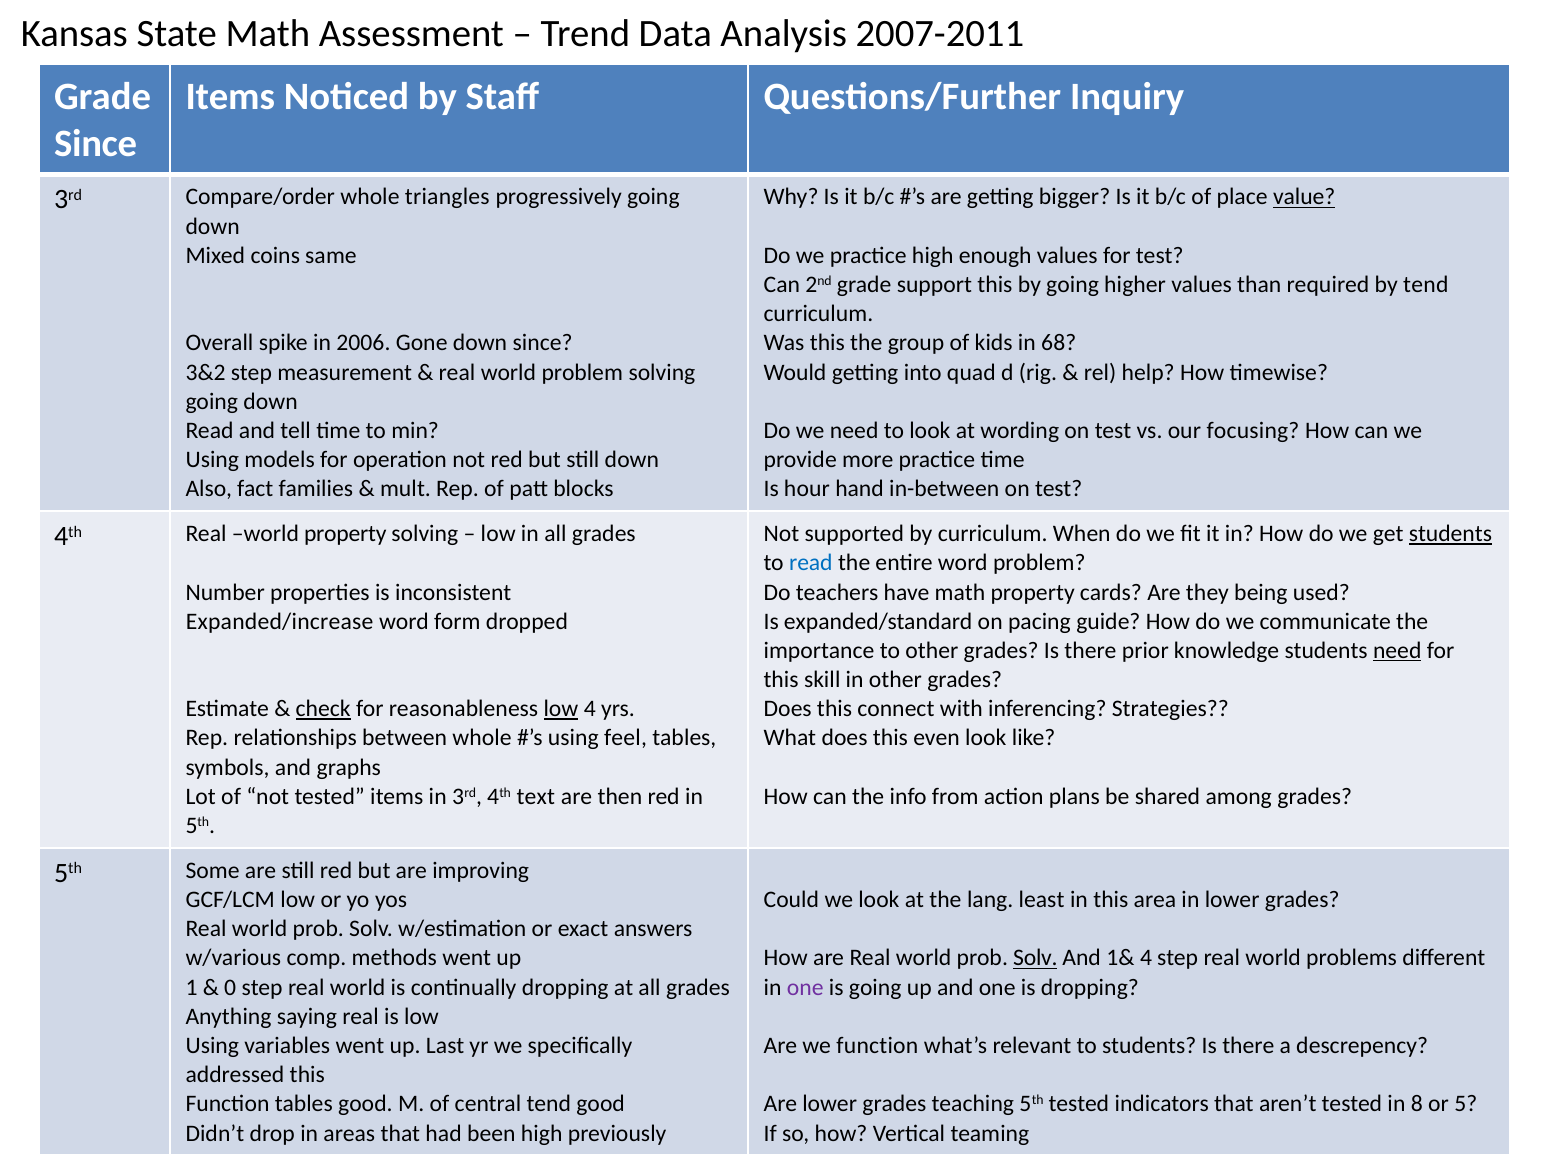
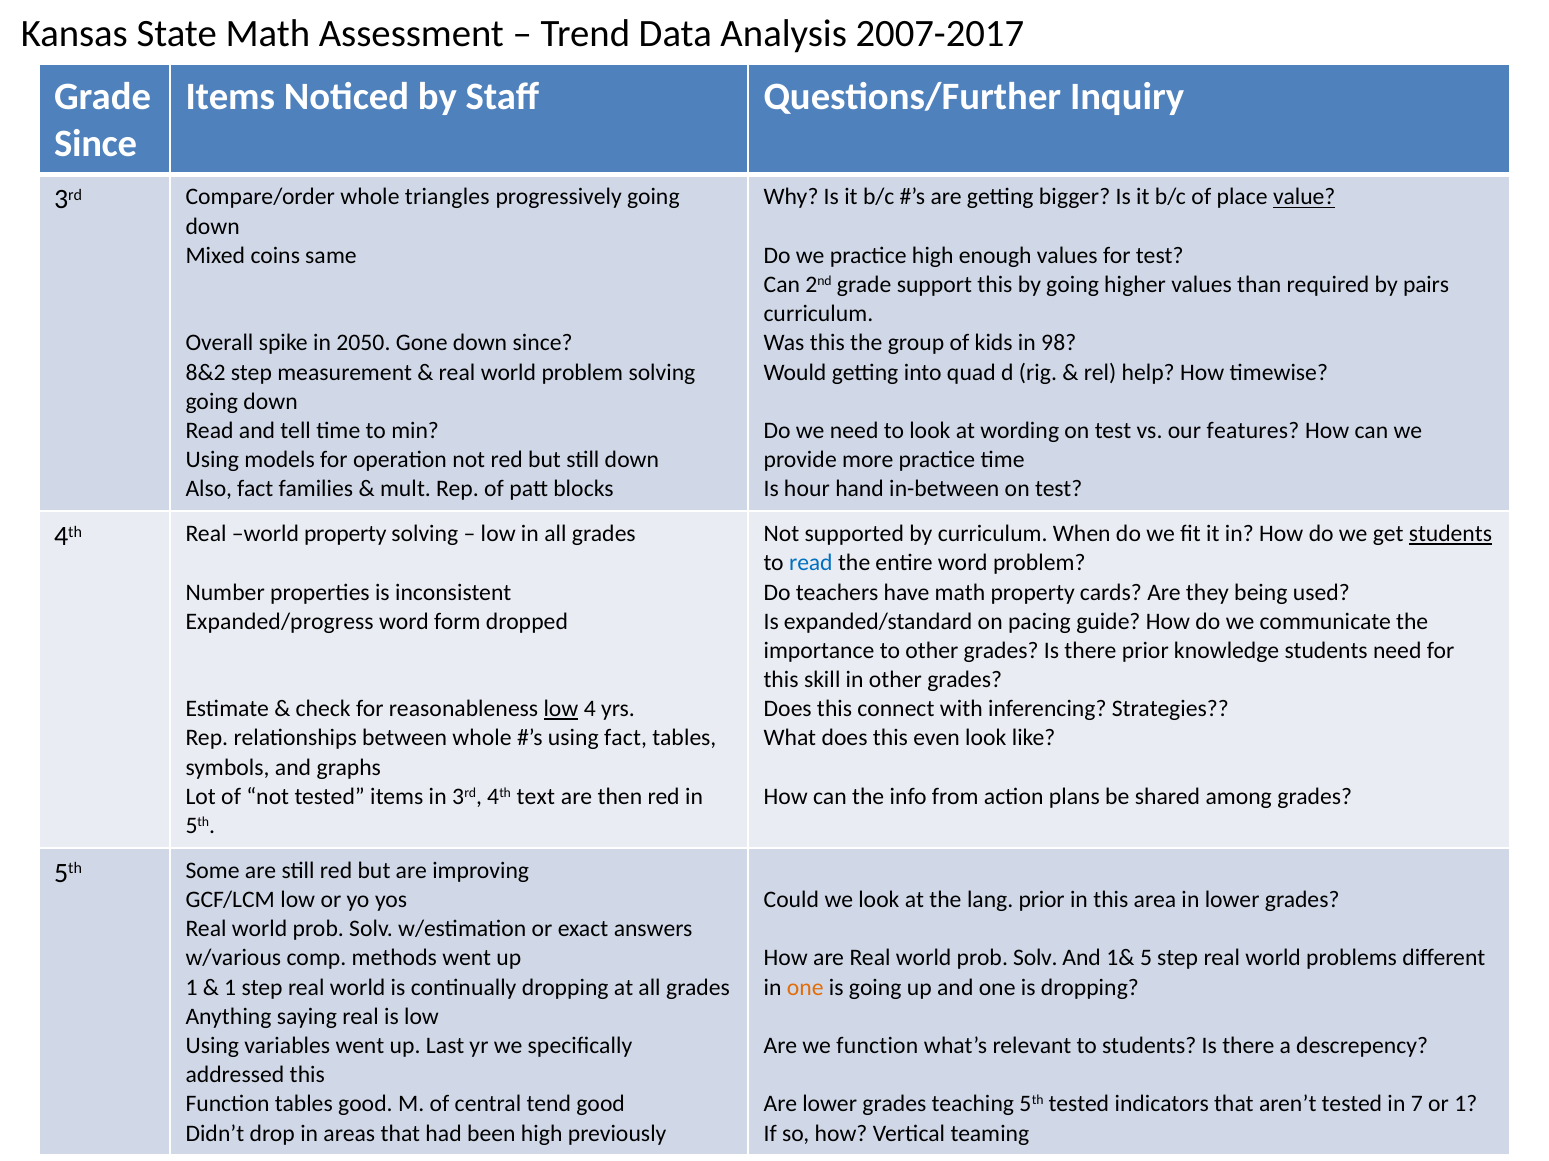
2007-2011: 2007-2011 -> 2007-2017 (940, 34)
by tend: tend -> pairs (1426, 285)
2006: 2006 -> 2050 (363, 343)
68: 68 -> 98 (1059, 343)
3&2: 3&2 -> 8&2 (206, 373)
focusing: focusing -> features (1253, 431)
Expanded/increase: Expanded/increase -> Expanded/progress (280, 622)
need underline: present -> none (1397, 651)
check underline: present -> none (323, 709)
using feel: feel -> fact (626, 739)
lang least: least -> prior (1042, 900)
Solv underline: present -> none (1035, 959)
1& 4: 4 -> 5 (1146, 959)
0: 0 -> 1 (230, 988)
one colour: purple -> orange (805, 988)
8: 8 -> 7 (1417, 1105)
or 5: 5 -> 1 (1466, 1105)
